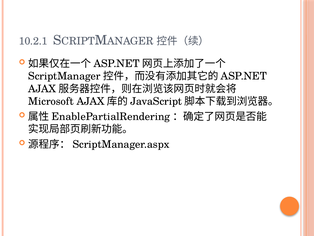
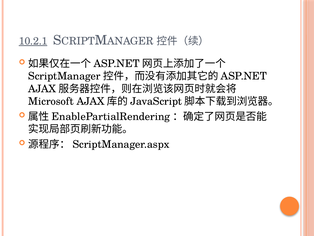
10.2.1 underline: none -> present (33, 41)
